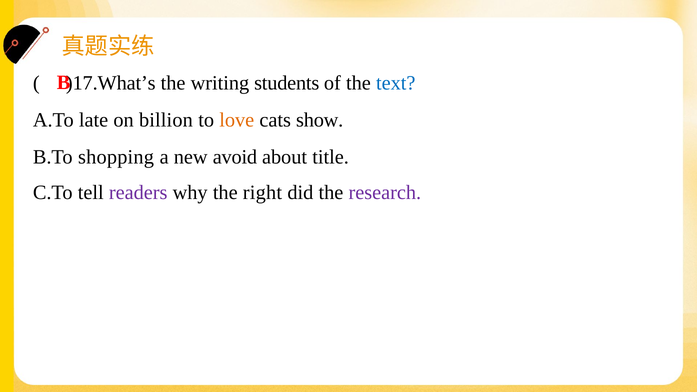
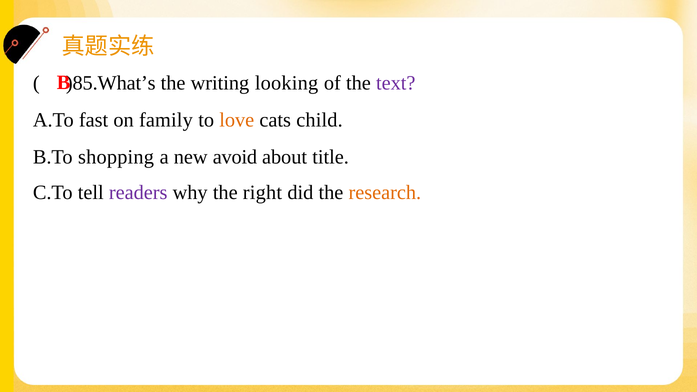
)17.What’s: )17.What’s -> )85.What’s (111, 83)
students: students -> looking (287, 83)
text colour: blue -> purple (396, 83)
late: late -> fast (94, 120)
billion: billion -> family (166, 120)
show: show -> child (320, 120)
research colour: purple -> orange (385, 193)
